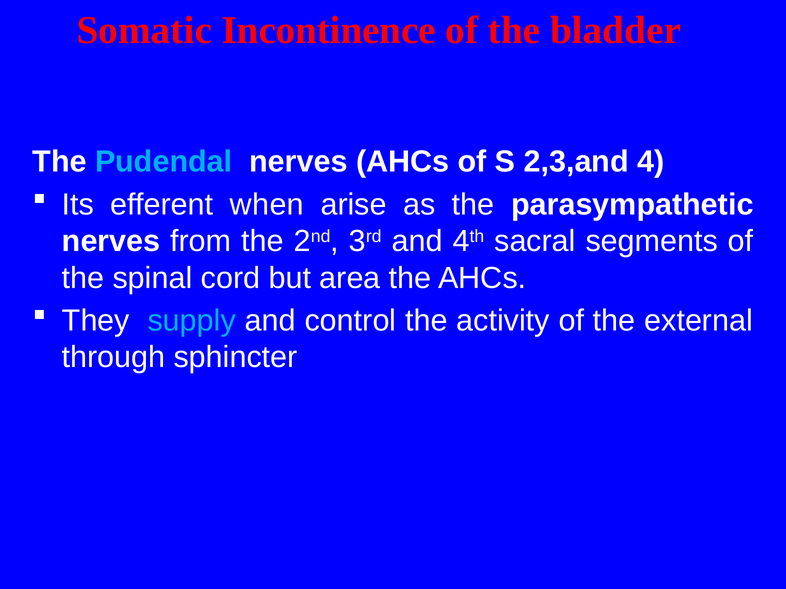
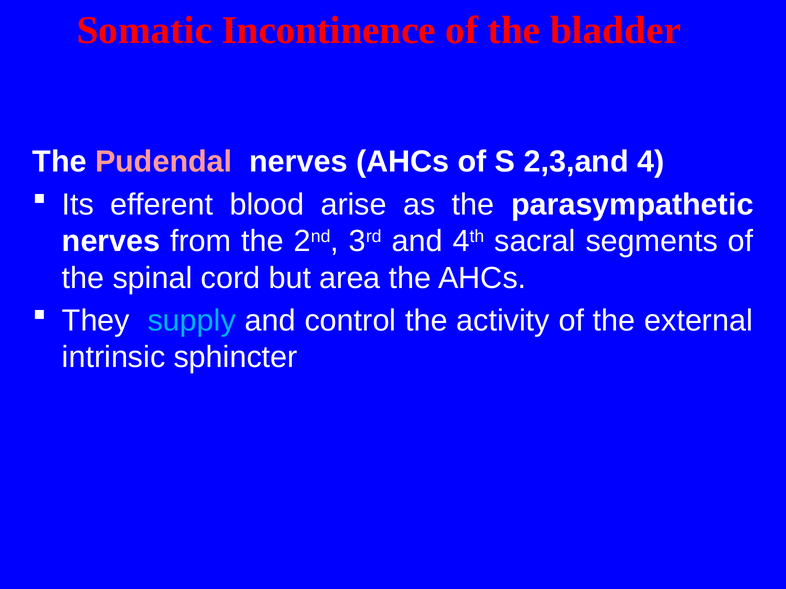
Pudendal colour: light blue -> pink (164, 162)
when: when -> blood (267, 205)
through: through -> intrinsic (114, 358)
